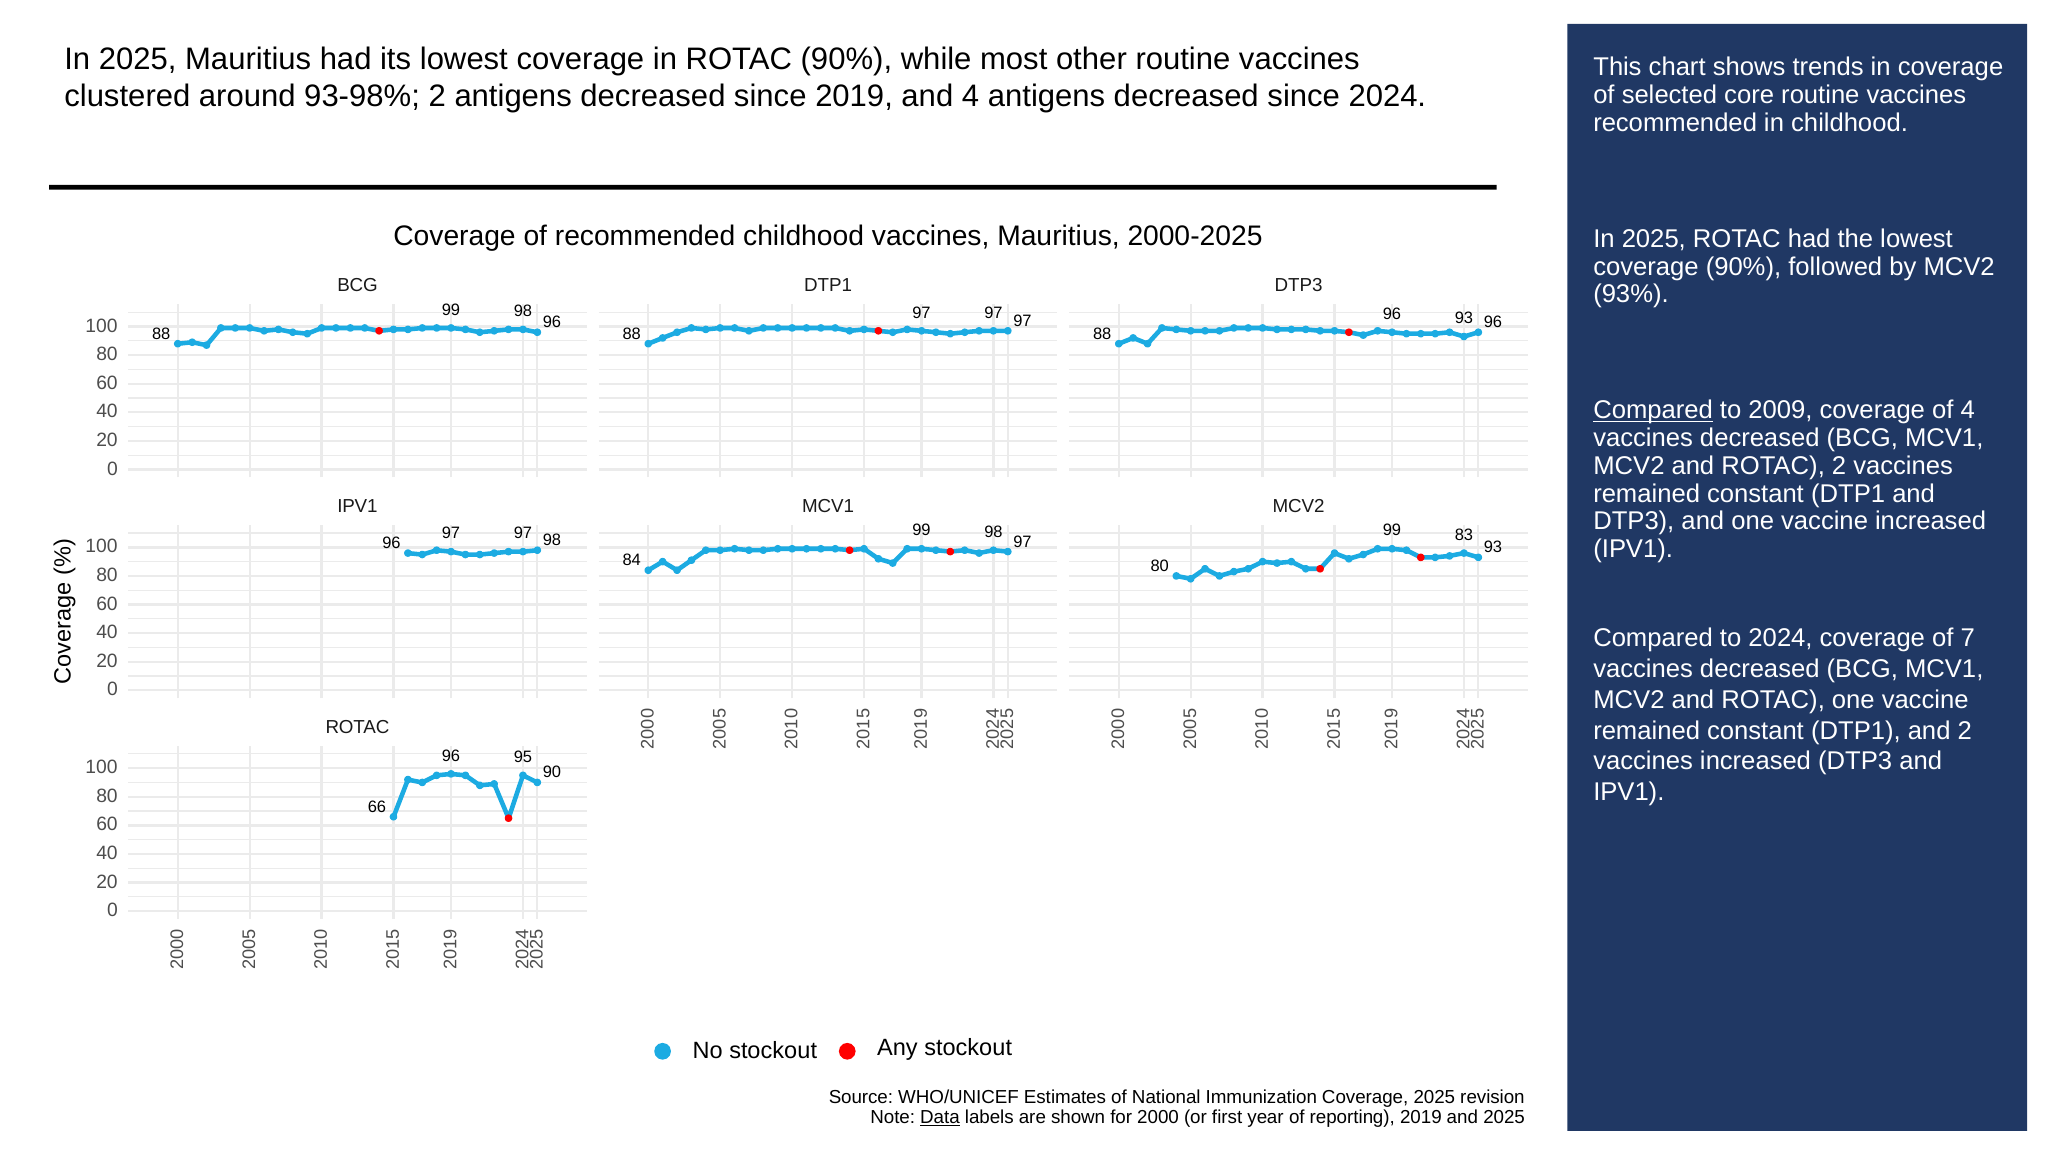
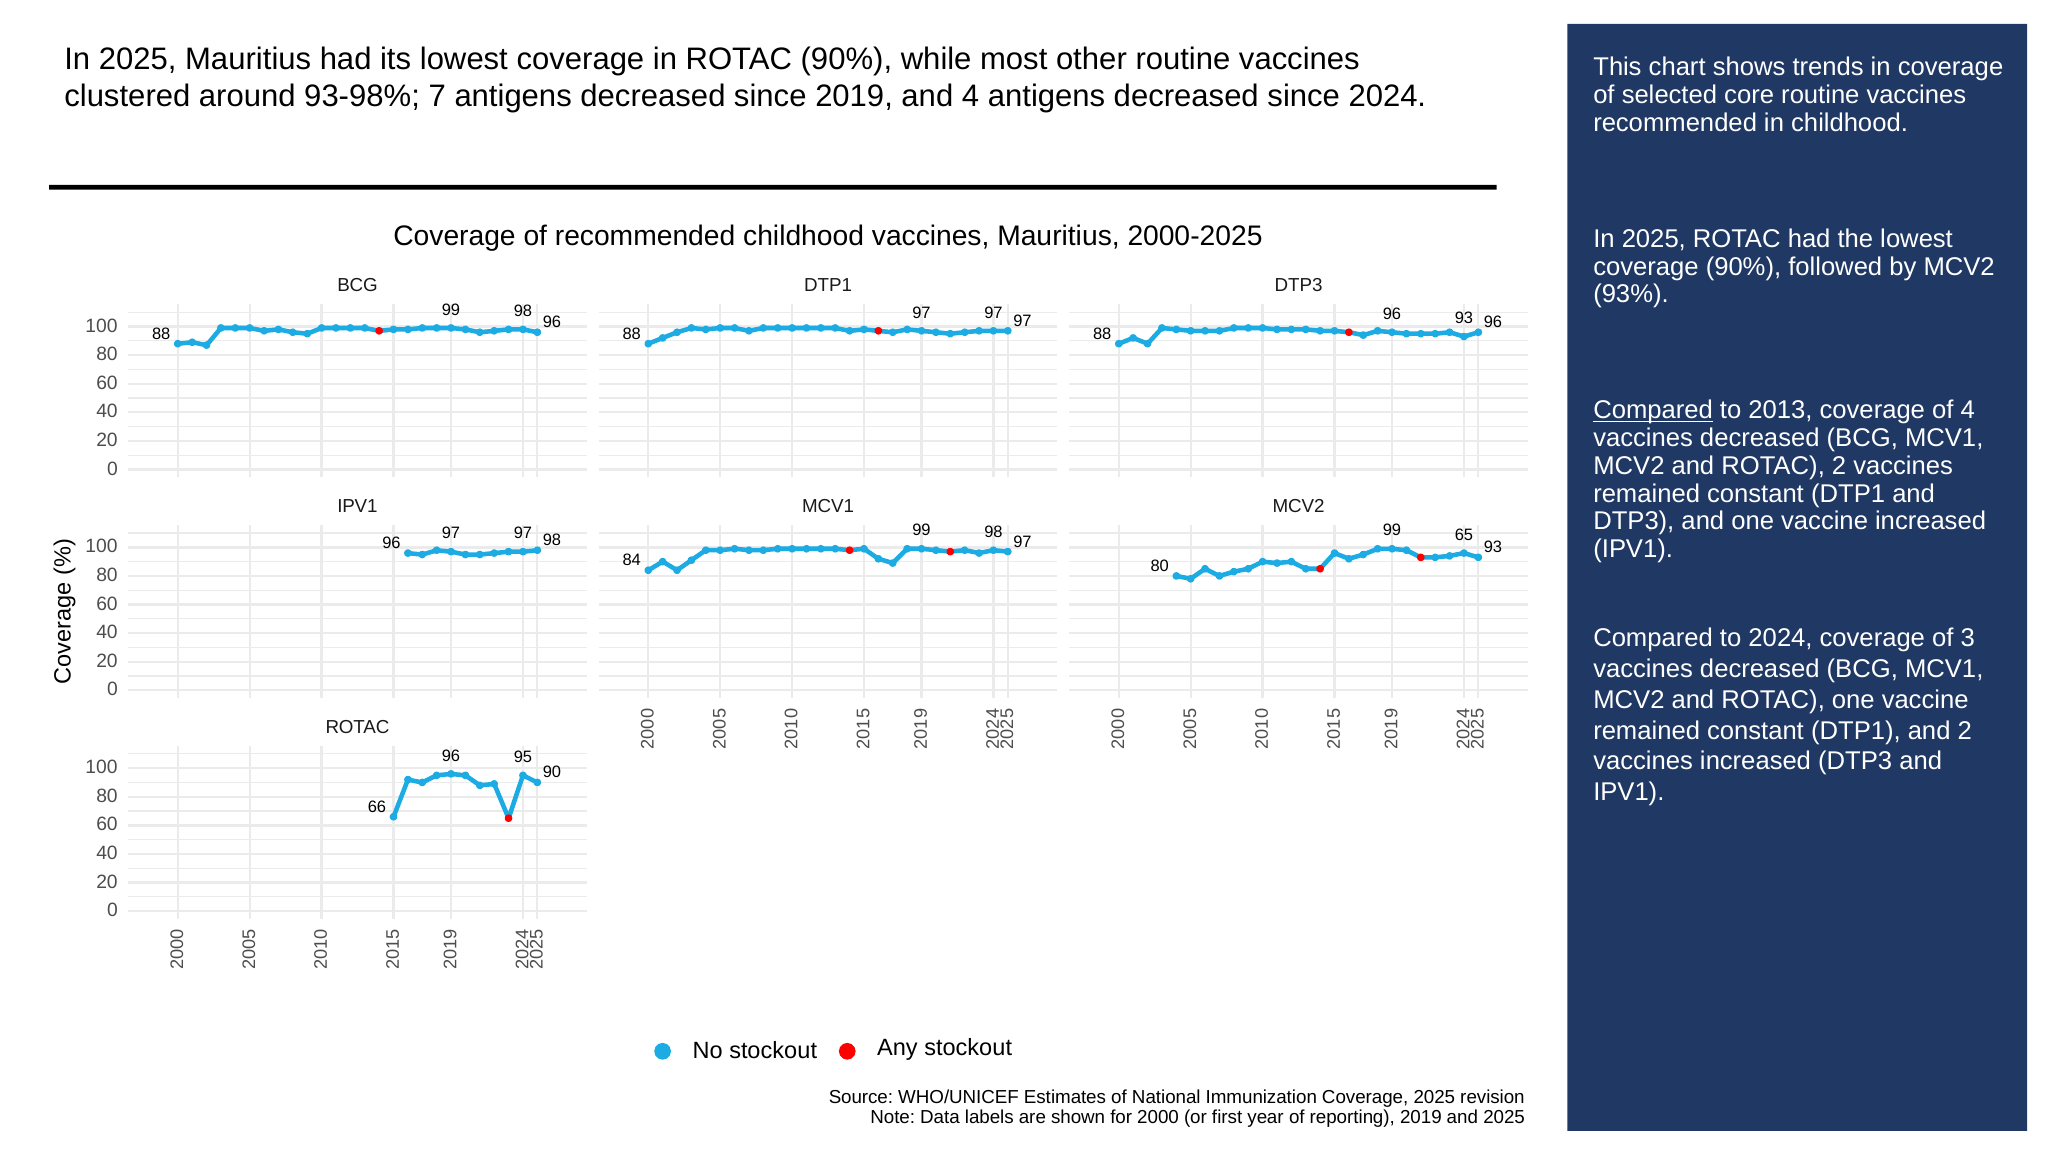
93-98% 2: 2 -> 7 (437, 96)
2009: 2009 -> 2013 (1780, 410)
83: 83 -> 65 (1464, 535)
7: 7 -> 3 (1968, 638)
Data underline: present -> none (940, 1117)
